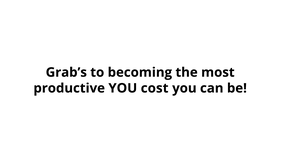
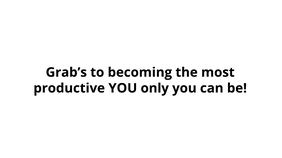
cost: cost -> only (155, 89)
